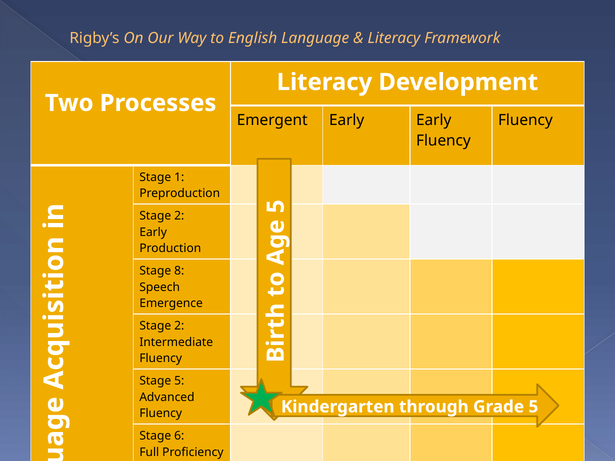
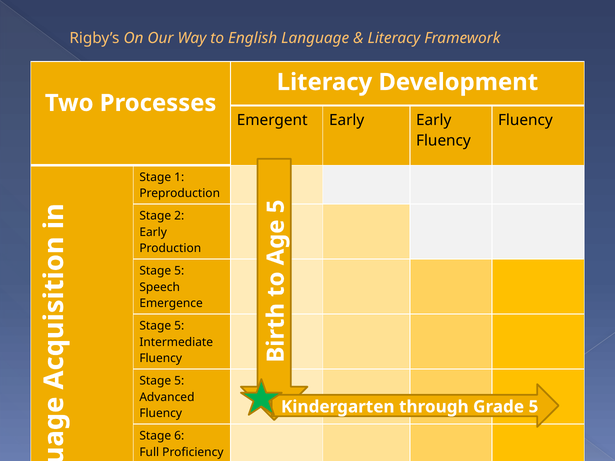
8: 8 -> 5 (179, 271)
2: 2 -> 5 (179, 326)
